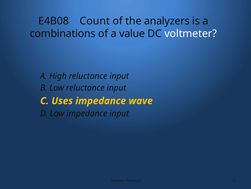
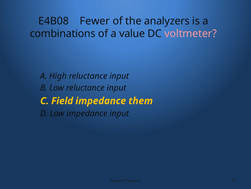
Count: Count -> Fewer (95, 21)
voltmeter colour: white -> pink (191, 33)
Uses: Uses -> Field (62, 101)
wave: wave -> them (141, 101)
